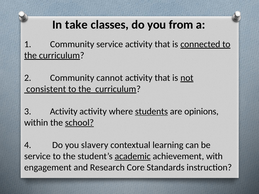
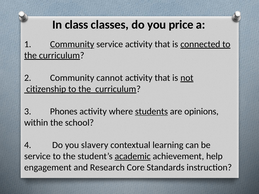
take: take -> class (76, 25)
from: from -> price (181, 25)
Community underline: none -> present (72, 44)
consistent: consistent -> citizenship (46, 89)
3 Activity: Activity -> Phones (64, 112)
school underline: present -> none (79, 123)
with: with -> help (214, 156)
